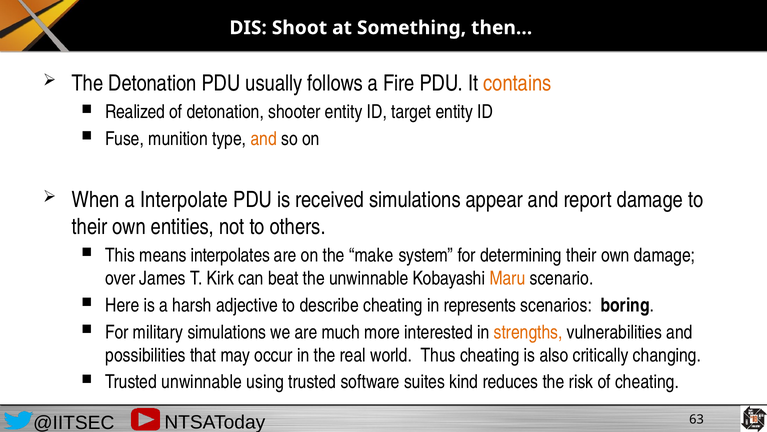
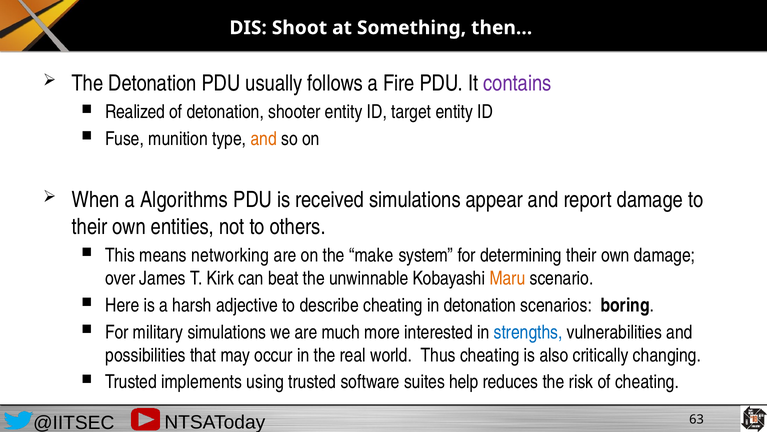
contains colour: orange -> purple (517, 83)
Interpolate: Interpolate -> Algorithms (184, 200)
interpolates: interpolates -> networking (230, 255)
in represents: represents -> detonation (480, 305)
strengths colour: orange -> blue (528, 332)
Trusted unwinnable: unwinnable -> implements (202, 382)
kind: kind -> help (464, 382)
